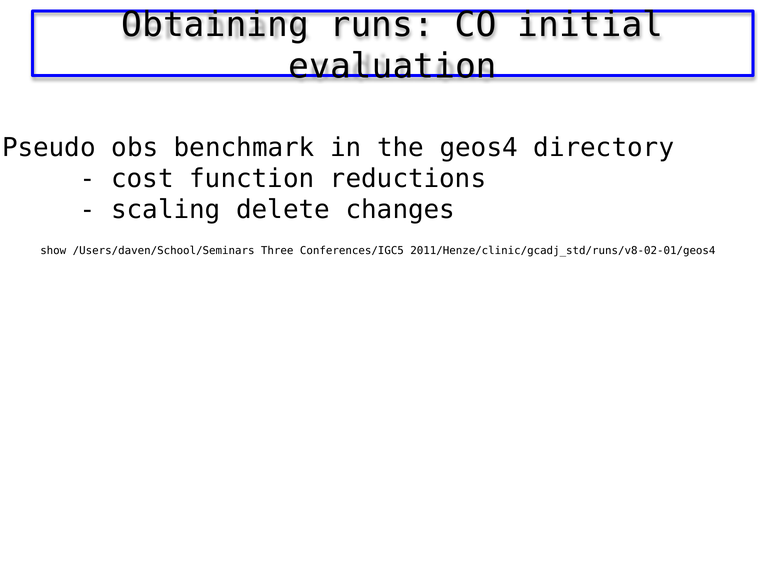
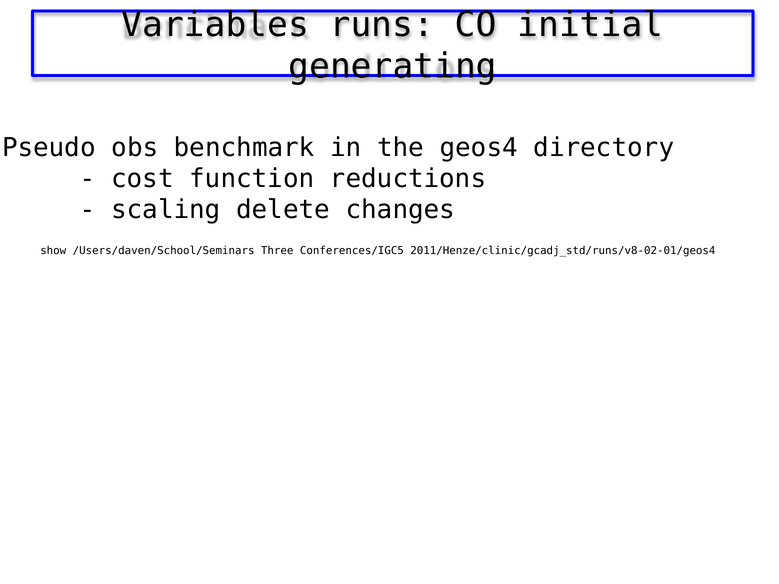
Obtaining: Obtaining -> Variables (215, 25)
evaluation: evaluation -> generating (393, 66)
